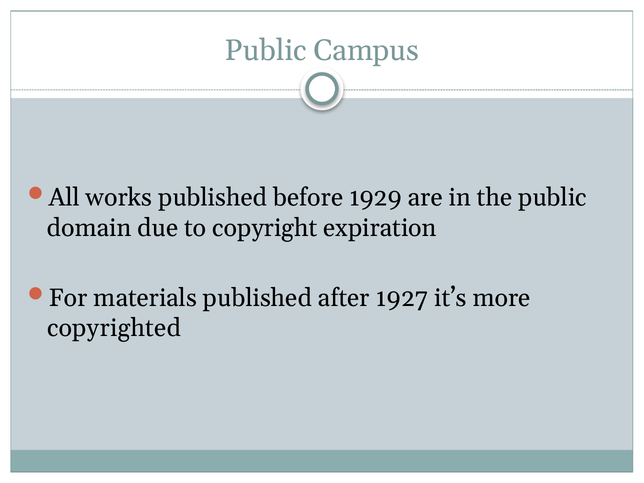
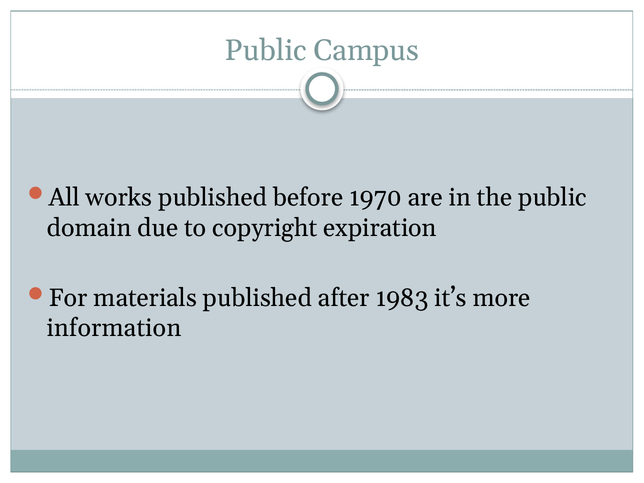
1929: 1929 -> 1970 (376, 198)
1927: 1927 -> 1983 (402, 298)
copyrighted: copyrighted -> information (114, 328)
